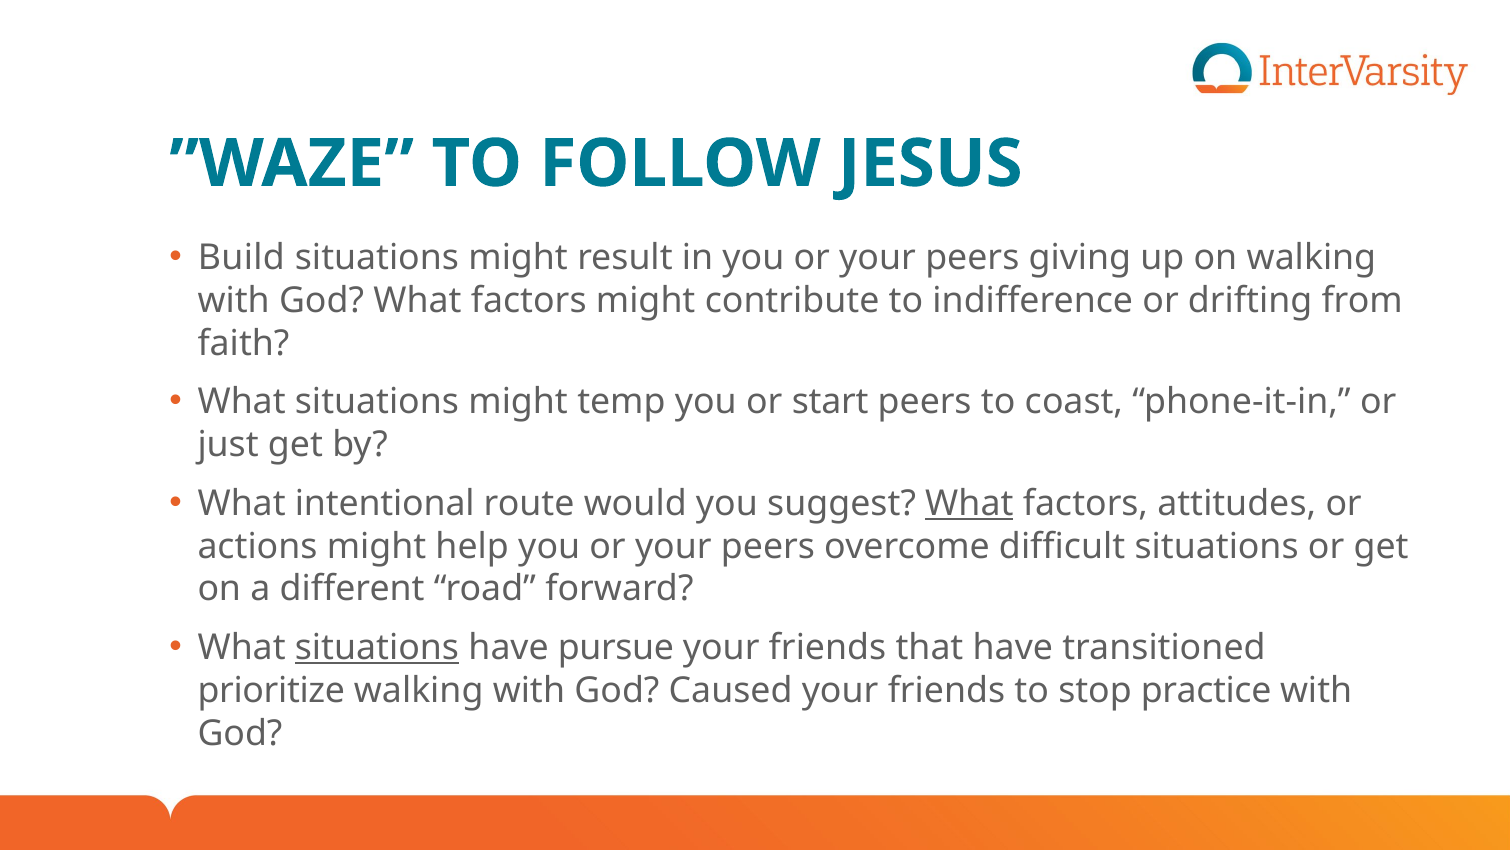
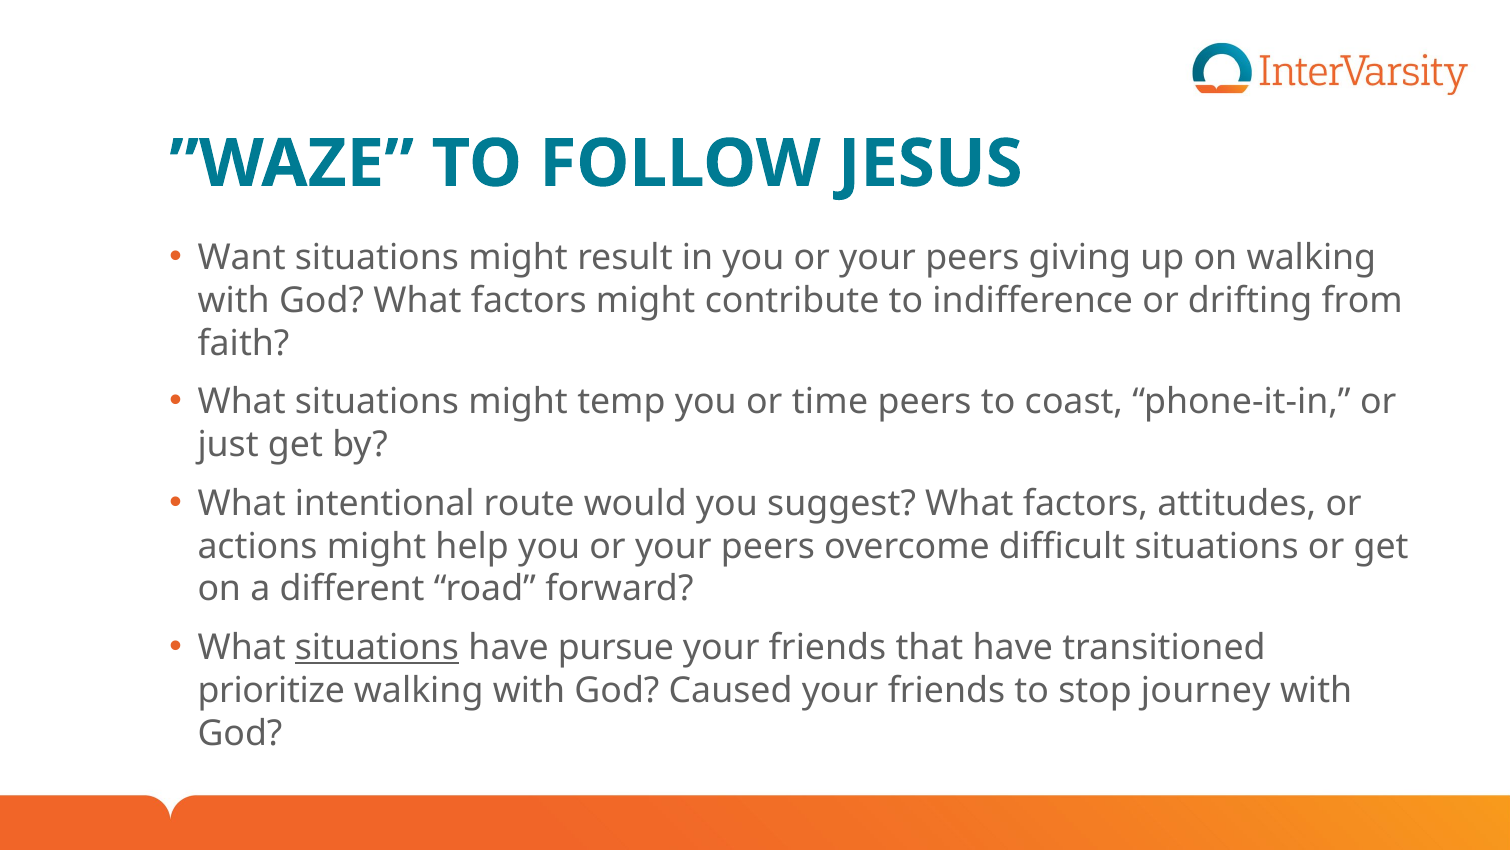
Build: Build -> Want (242, 258)
start: start -> time (830, 402)
What underline: present -> none (969, 503)
practice: practice -> journey (1206, 690)
